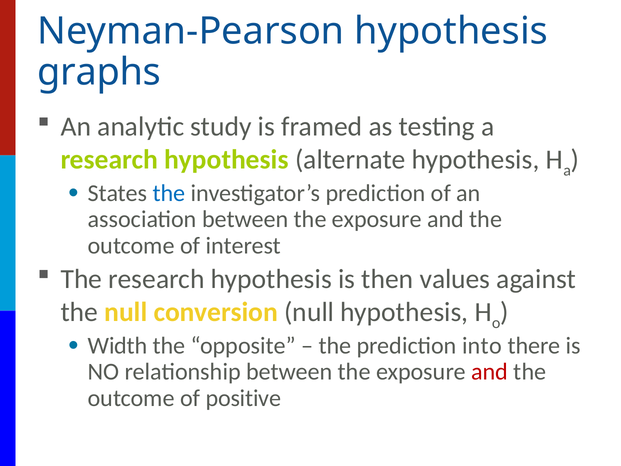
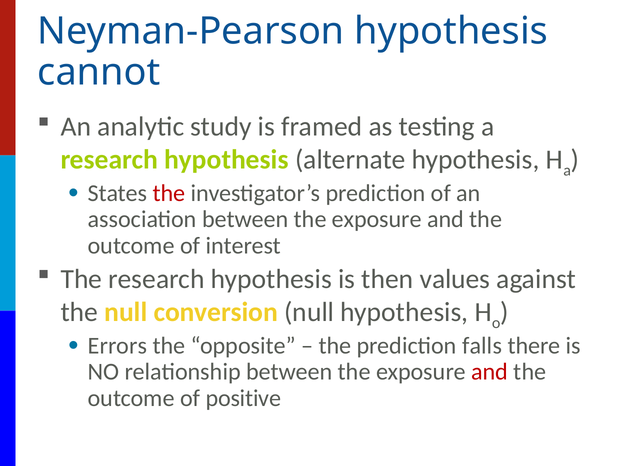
graphs: graphs -> cannot (99, 72)
the colour: blue -> red (169, 193)
Width: Width -> Errors (117, 346)
into: into -> falls (482, 346)
